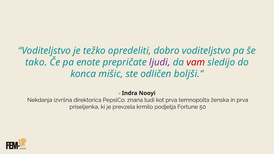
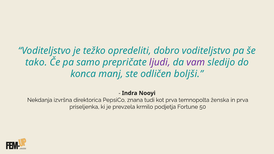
enote: enote -> samo (88, 62)
vam colour: red -> purple (196, 62)
mišic: mišic -> manj (111, 74)
